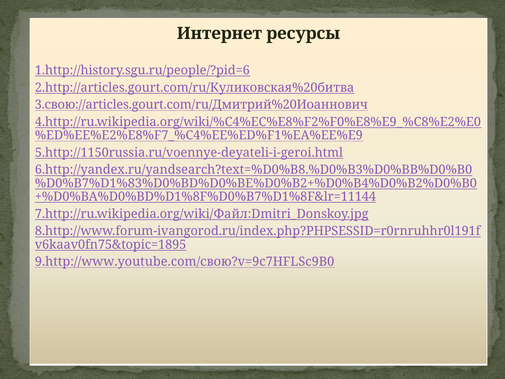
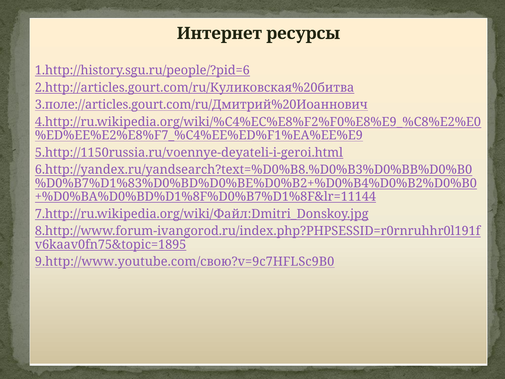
3.свою://articles.gourt.com/ru/Дмитрий%20Иоаннович: 3.свою://articles.gourt.com/ru/Дмитрий%20Иоаннович -> 3.поле://articles.gourt.com/ru/Дмитрий%20Иоаннович (201, 105)
